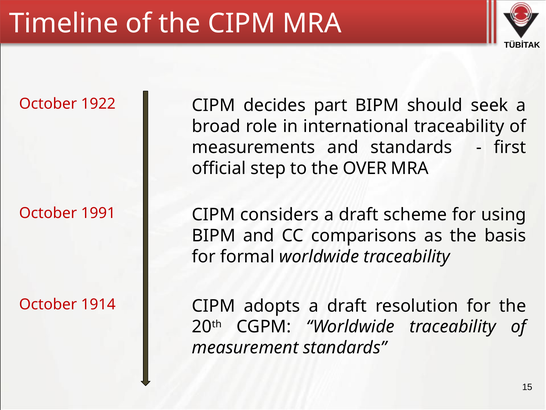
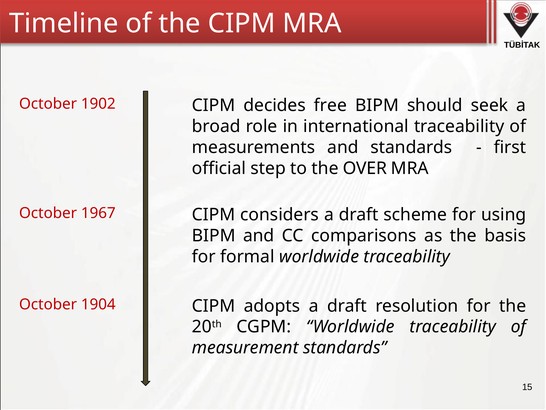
1922: 1922 -> 1902 (98, 104)
part: part -> free (330, 105)
1991: 1991 -> 1967 (98, 213)
1914: 1914 -> 1904 (98, 304)
